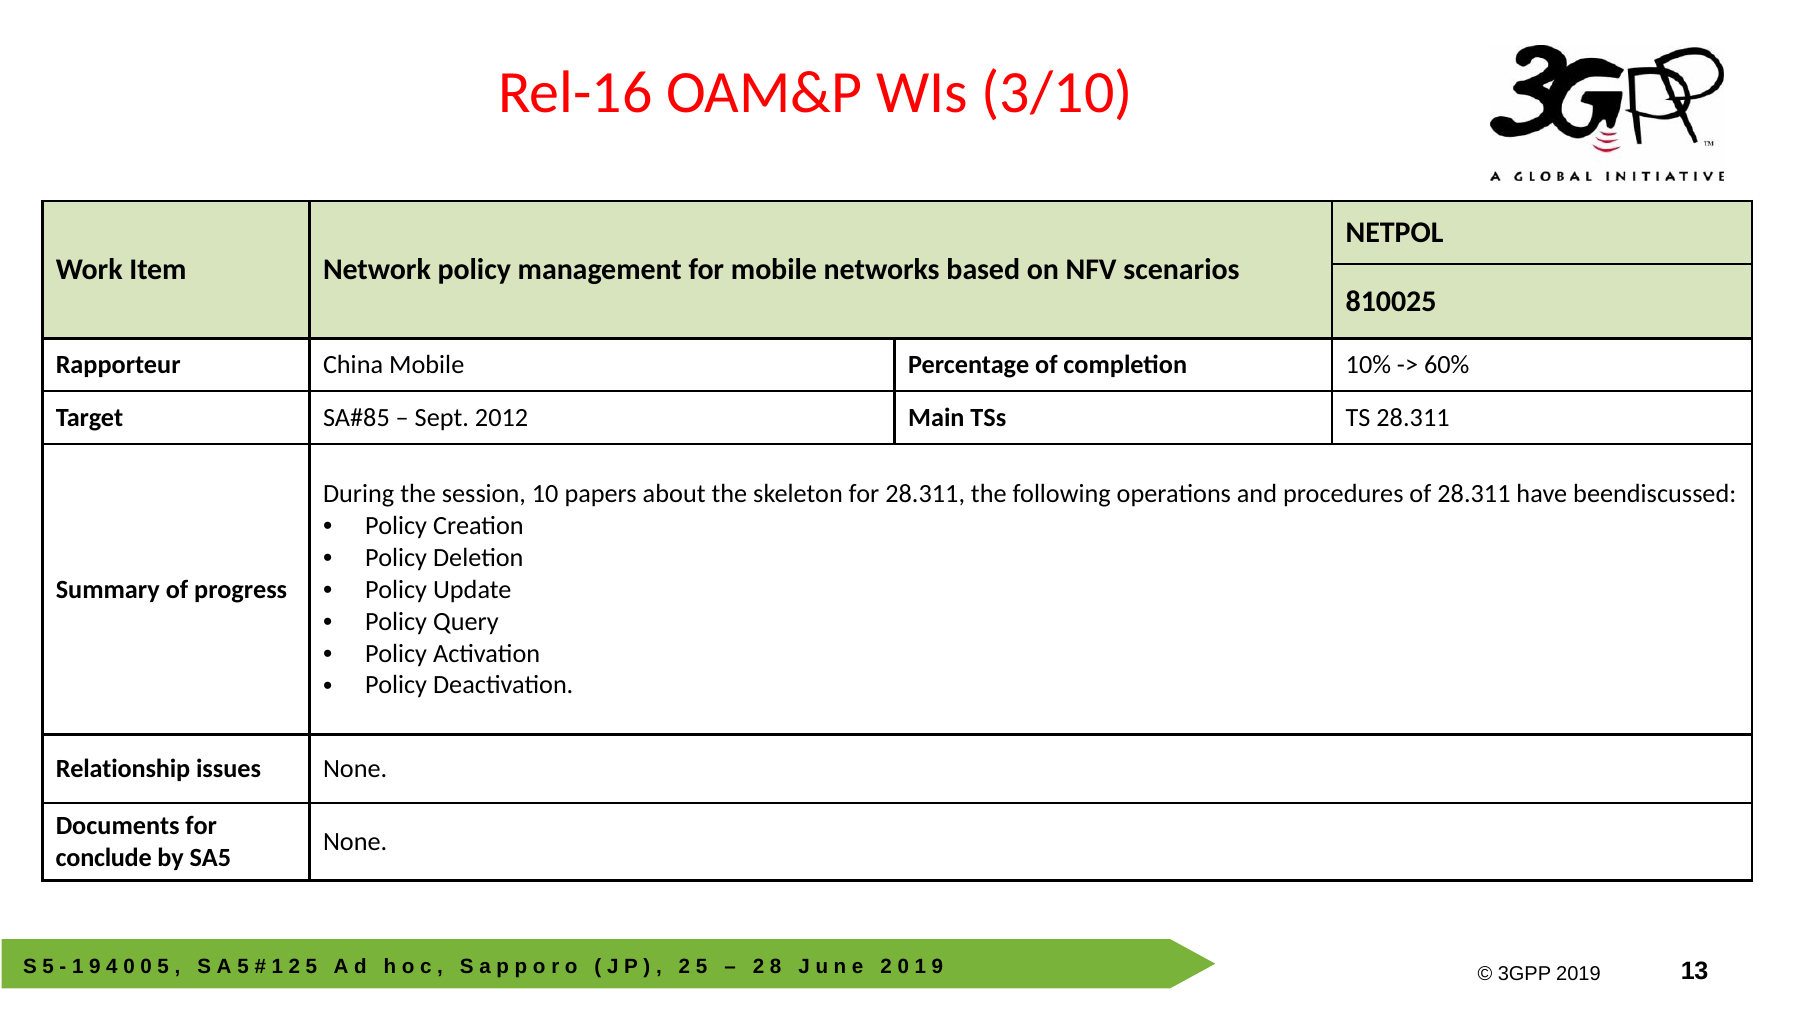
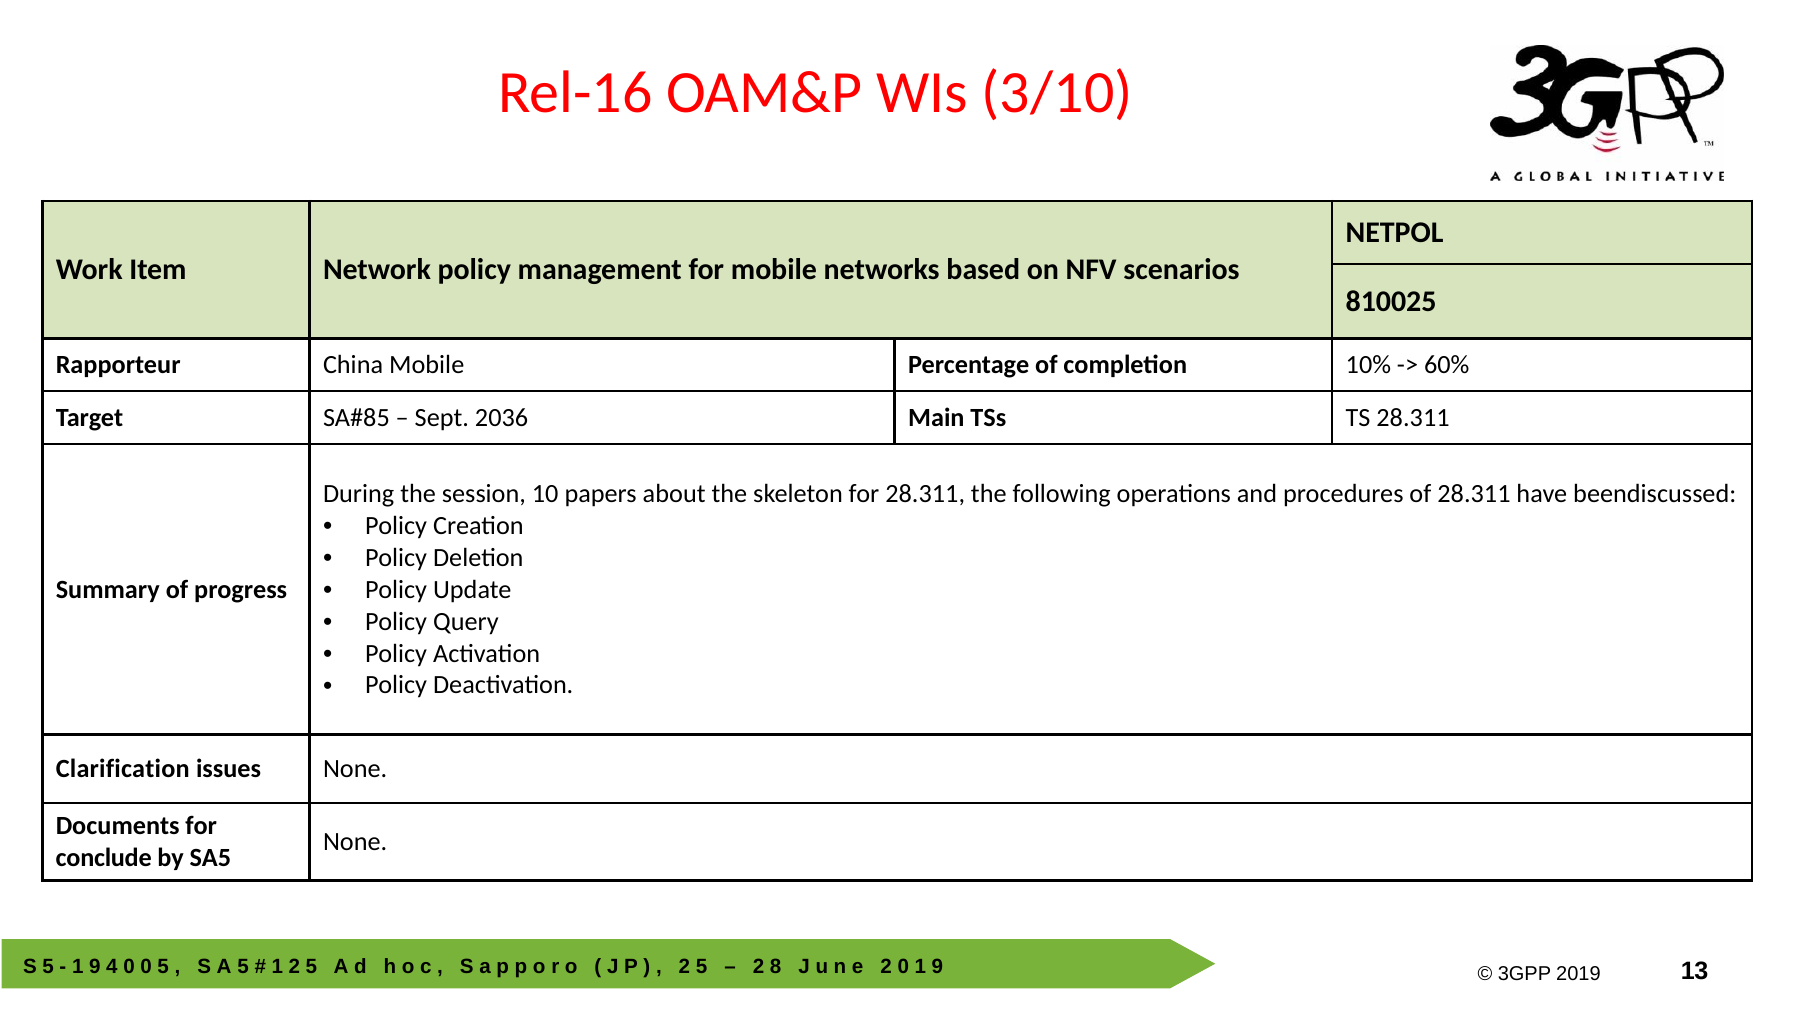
Sept 2012: 2012 -> 2036 (502, 418)
Relationship: Relationship -> Clarification (123, 769)
